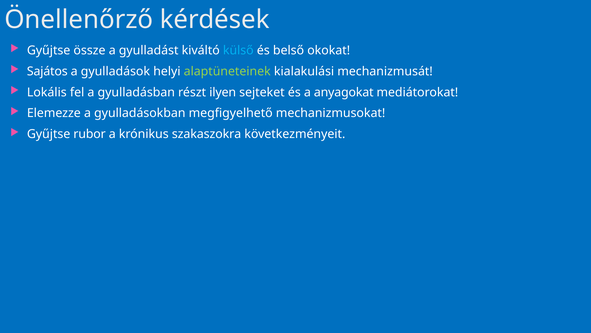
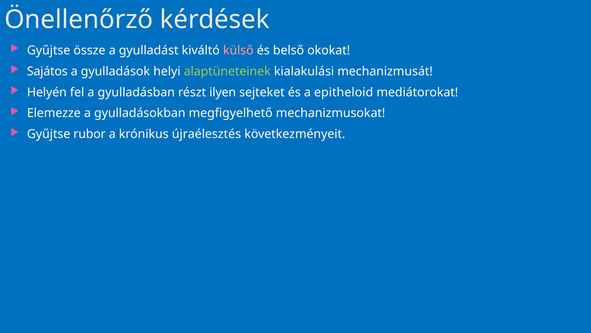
külső colour: light blue -> pink (238, 50)
Lokális: Lokális -> Helyén (47, 92)
anyagokat: anyagokat -> epitheloid (344, 92)
szakaszokra: szakaszokra -> újraélesztés (206, 134)
